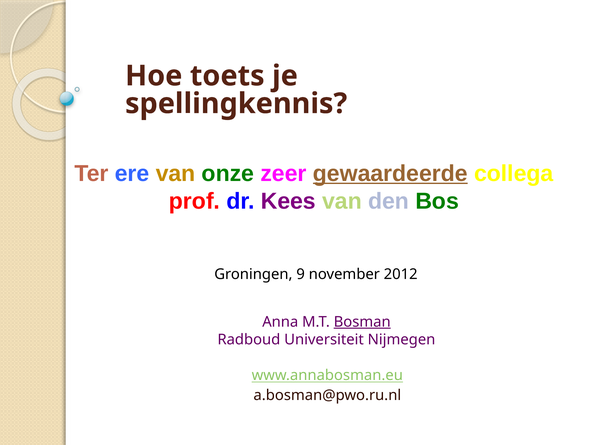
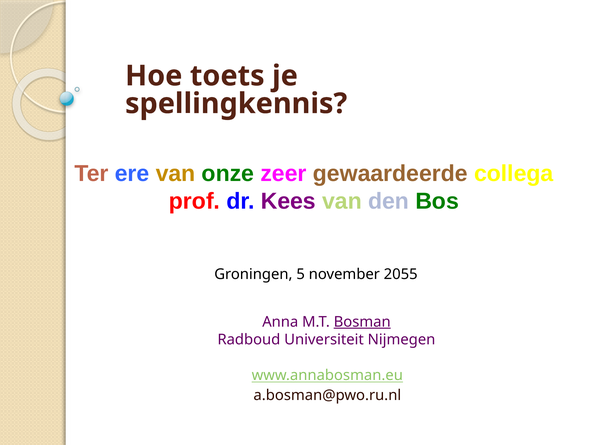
gewaardeerde underline: present -> none (390, 173)
9: 9 -> 5 (301, 274)
2012: 2012 -> 2055 (401, 274)
